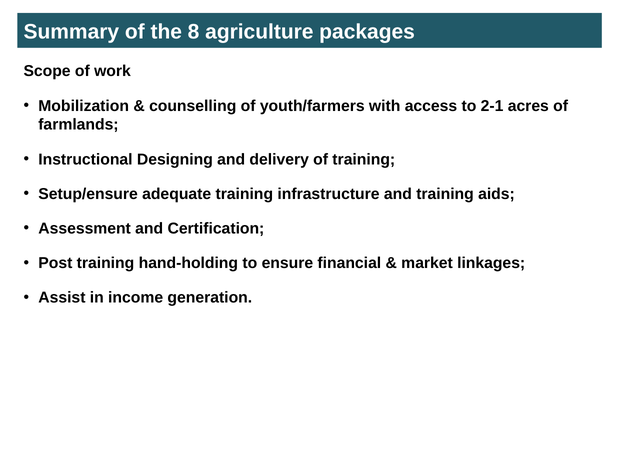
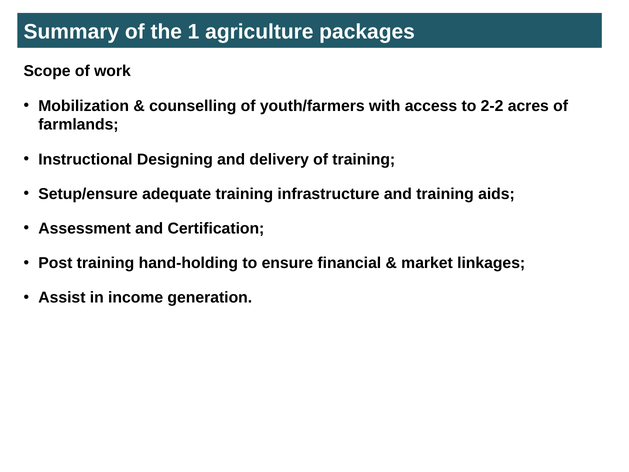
8: 8 -> 1 (194, 32)
2-1: 2-1 -> 2-2 (492, 106)
